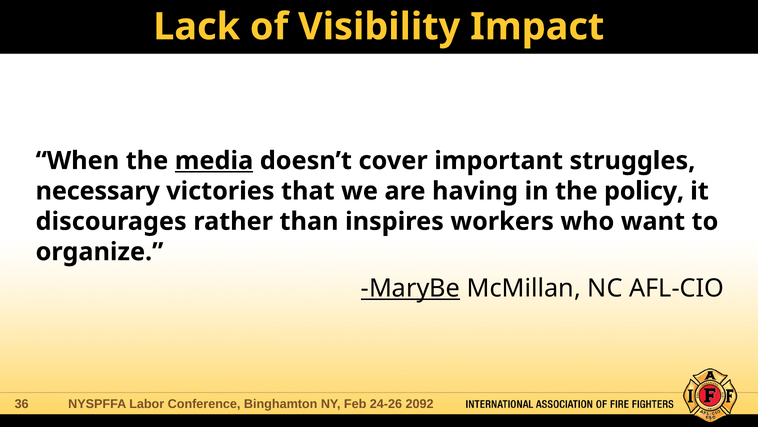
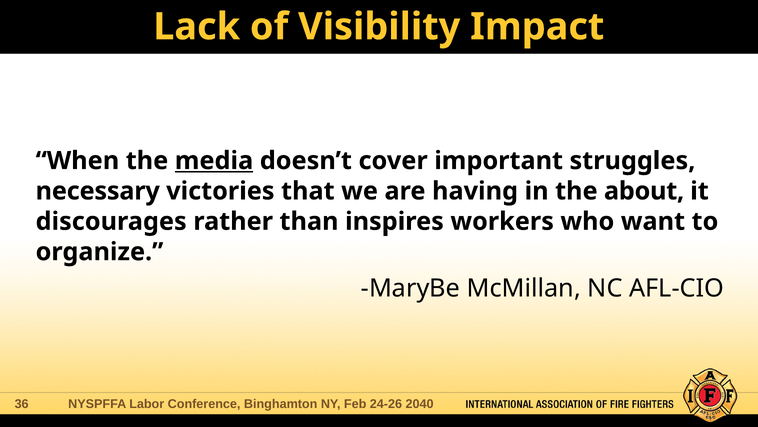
policy: policy -> about (644, 191)
MaryBe underline: present -> none (411, 288)
2092: 2092 -> 2040 (420, 404)
